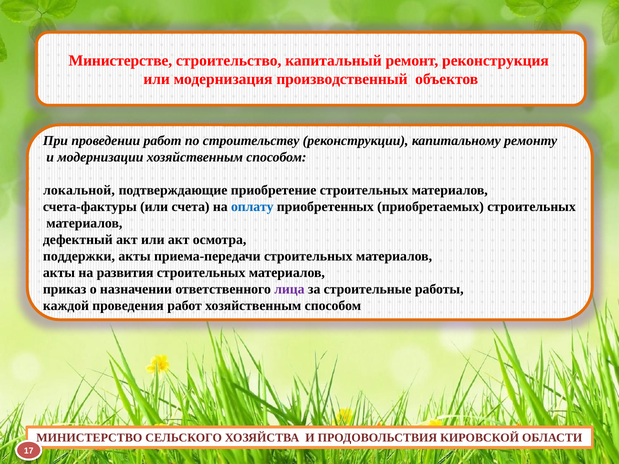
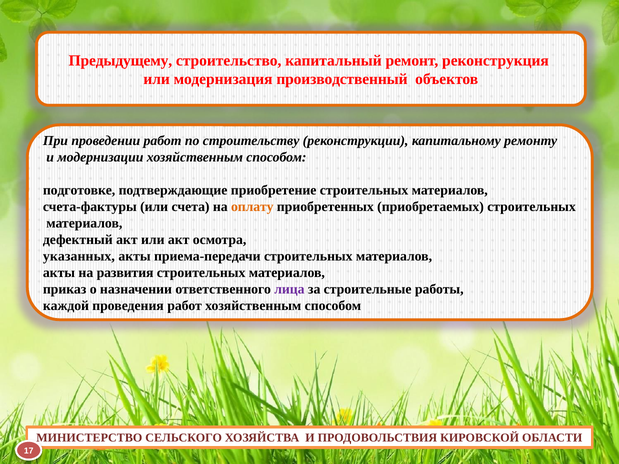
Министерстве: Министерстве -> Предыдущему (120, 61)
локальной: локальной -> подготовке (79, 190)
оплату colour: blue -> orange (252, 207)
поддержки: поддержки -> указанных (79, 256)
